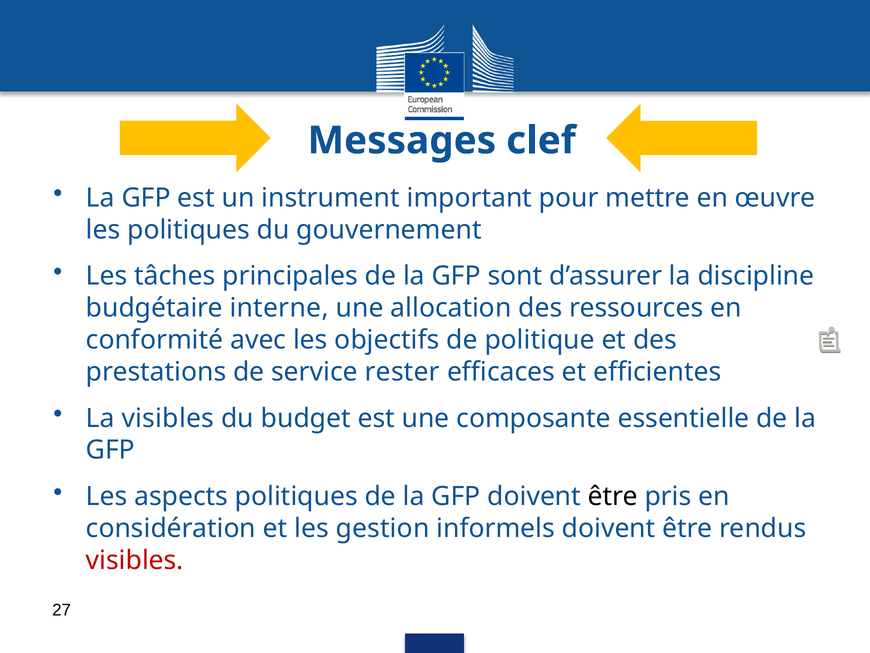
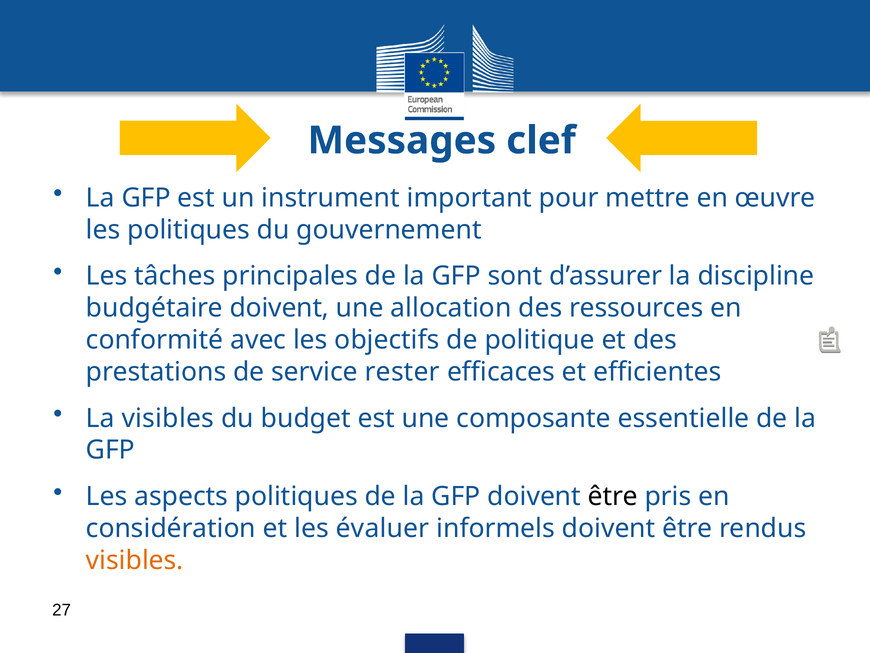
budgétaire interne: interne -> doivent (279, 308)
gestion: gestion -> évaluer (383, 528)
visibles colour: red -> orange (135, 560)
